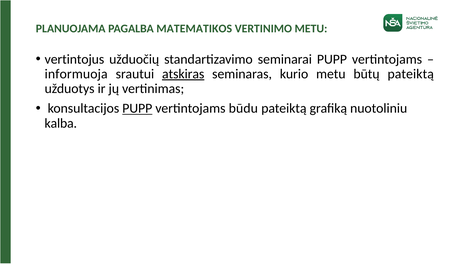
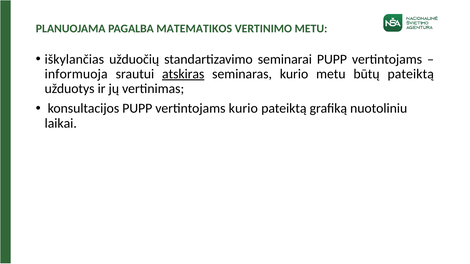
vertintojus: vertintojus -> iškylančias (74, 59)
PUPP underline: present -> none (137, 109)
vertintojams būdu: būdu -> kurio (243, 109)
kalba: kalba -> laikai (61, 123)
